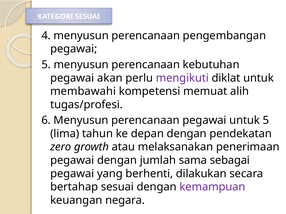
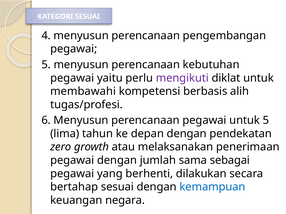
akan: akan -> yaitu (110, 78)
memuat: memuat -> berbasis (205, 91)
kemampuan colour: purple -> blue (212, 187)
